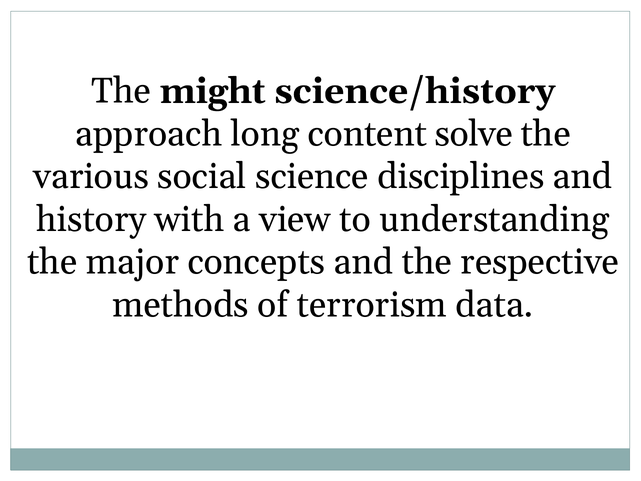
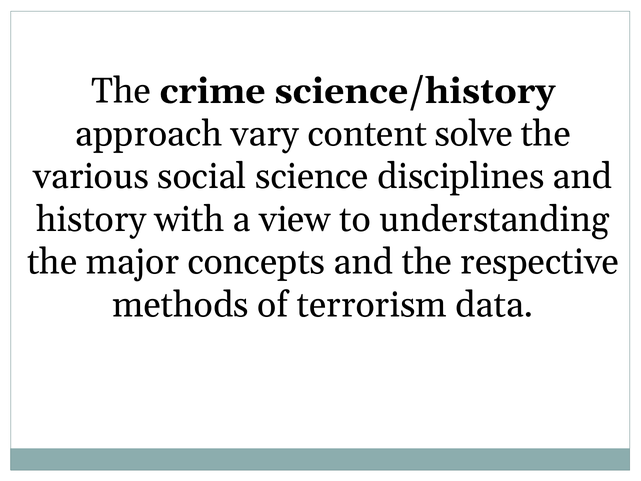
might: might -> crime (213, 91)
long: long -> vary (265, 134)
